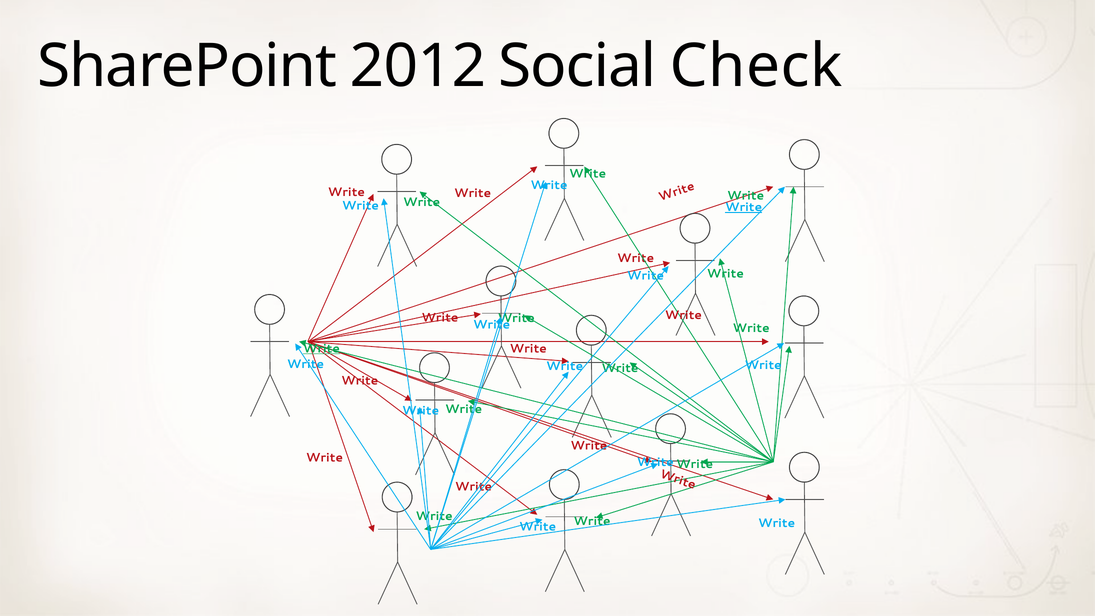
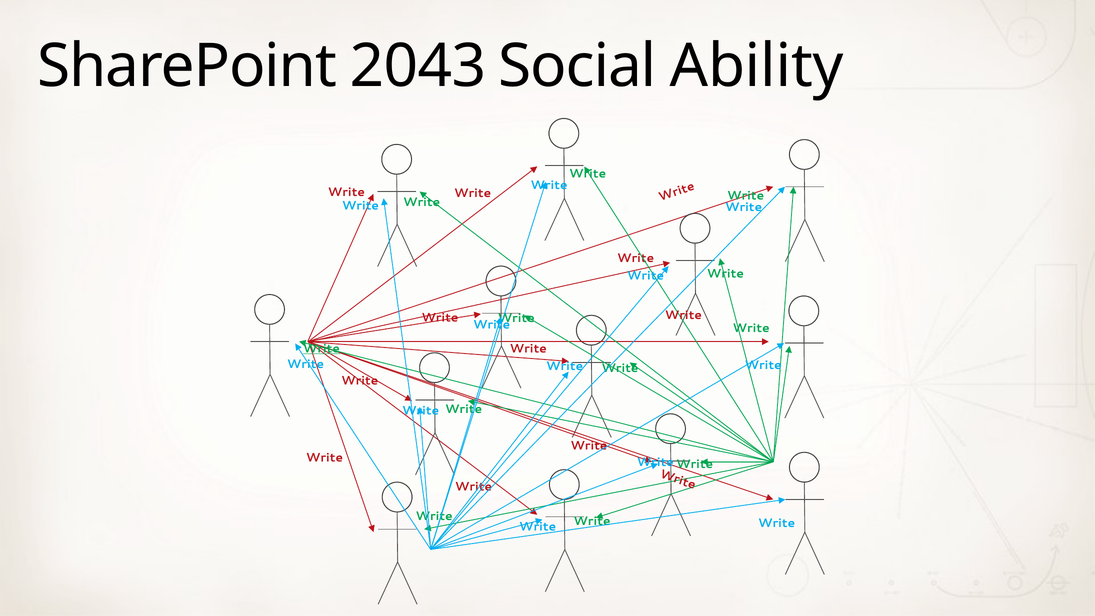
2012: 2012 -> 2043 (418, 66)
Check: Check -> Ability (757, 66)
Write underline: present -> none (744, 207)
